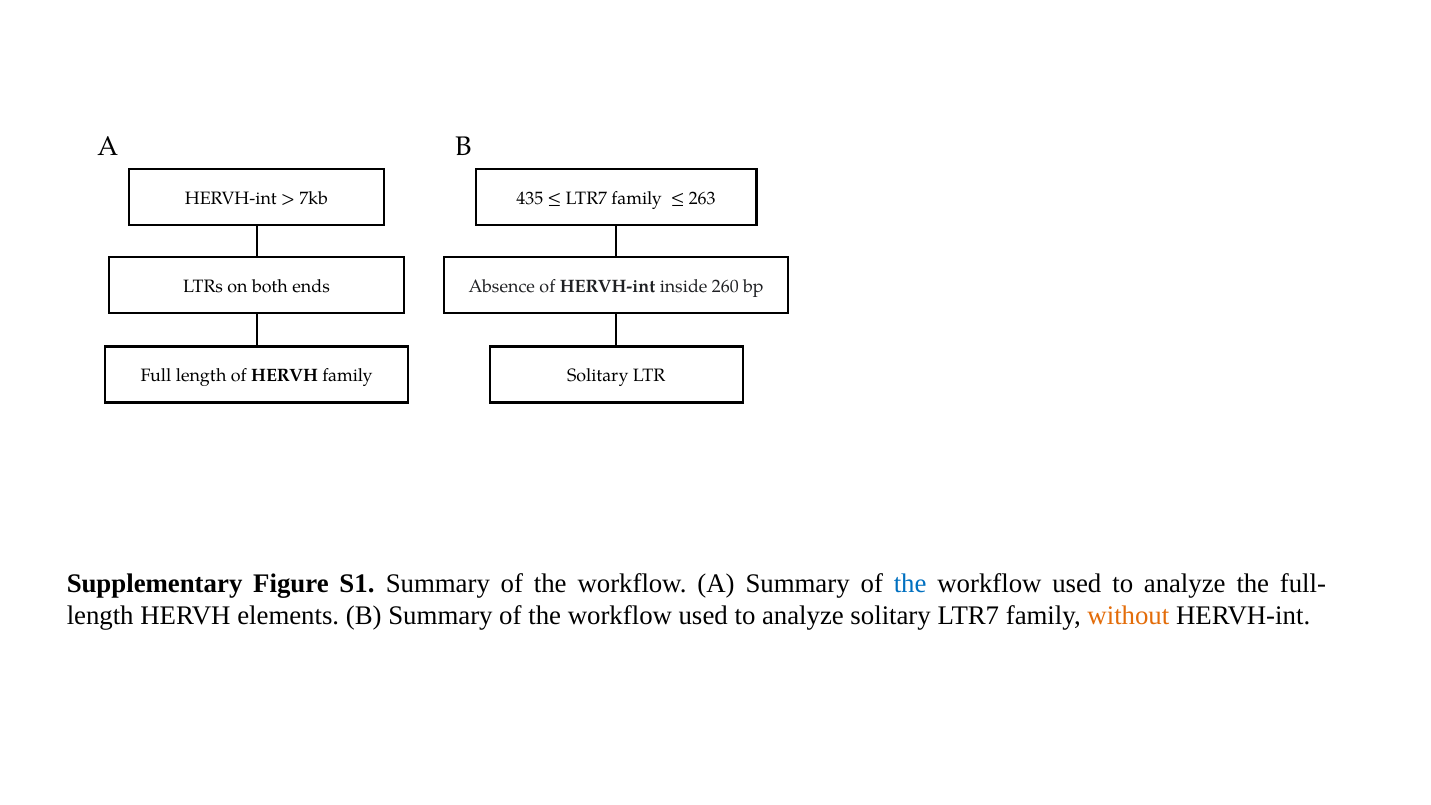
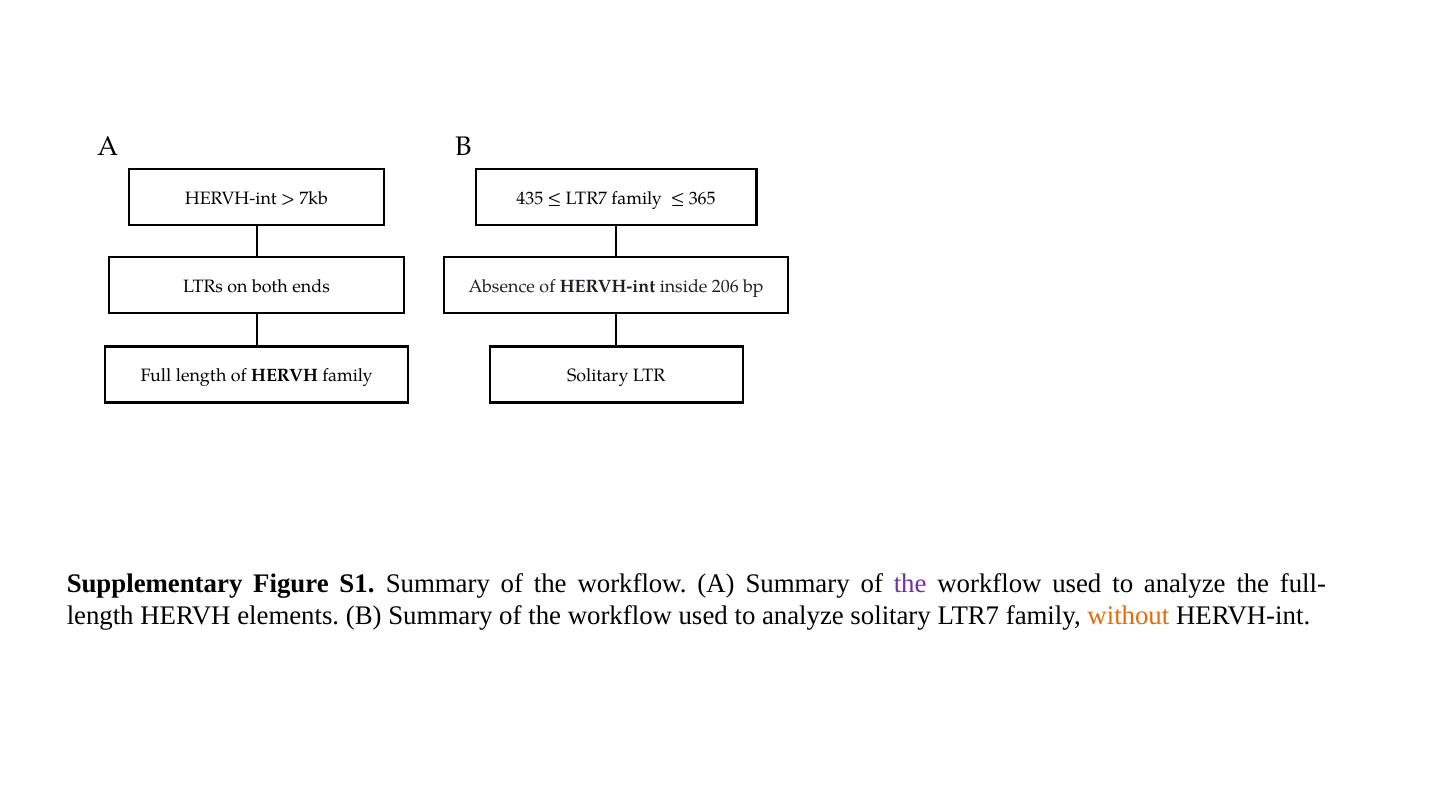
263: 263 -> 365 (702, 198)
260: 260 -> 206 (725, 287)
the colour: blue -> purple (910, 583)
